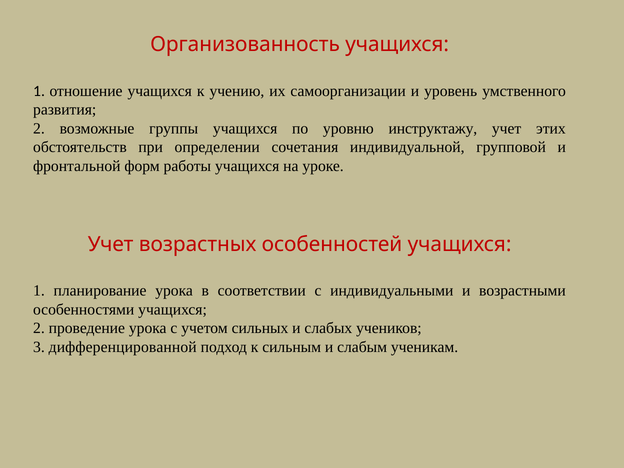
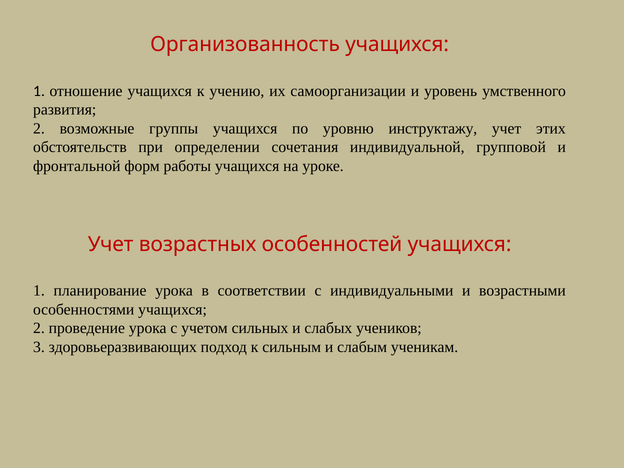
дифференцированной: дифференцированной -> здоровьеразвивающих (123, 347)
